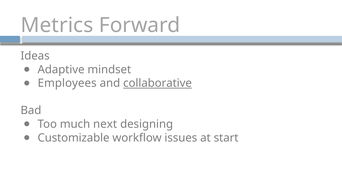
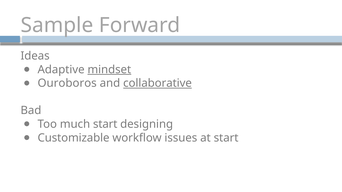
Metrics: Metrics -> Sample (57, 25)
mindset underline: none -> present (109, 70)
Employees: Employees -> Ouroboros (67, 83)
much next: next -> start (105, 124)
